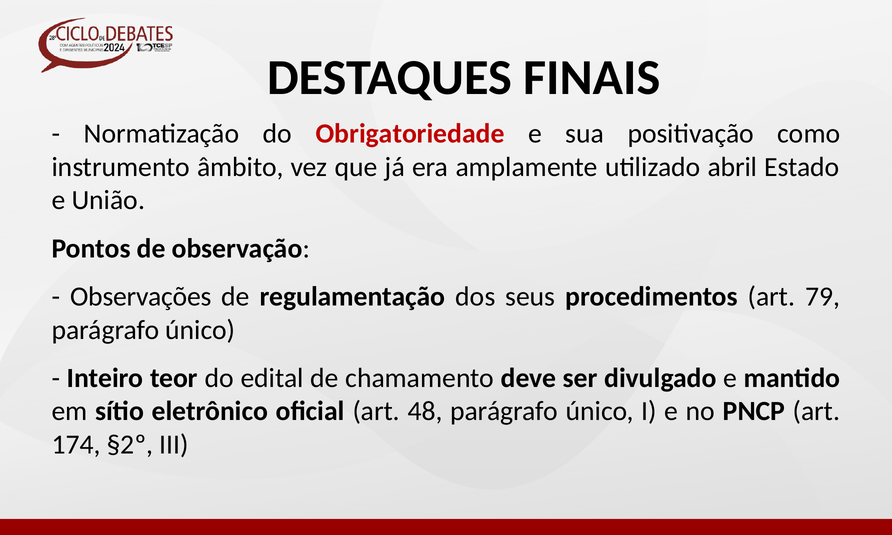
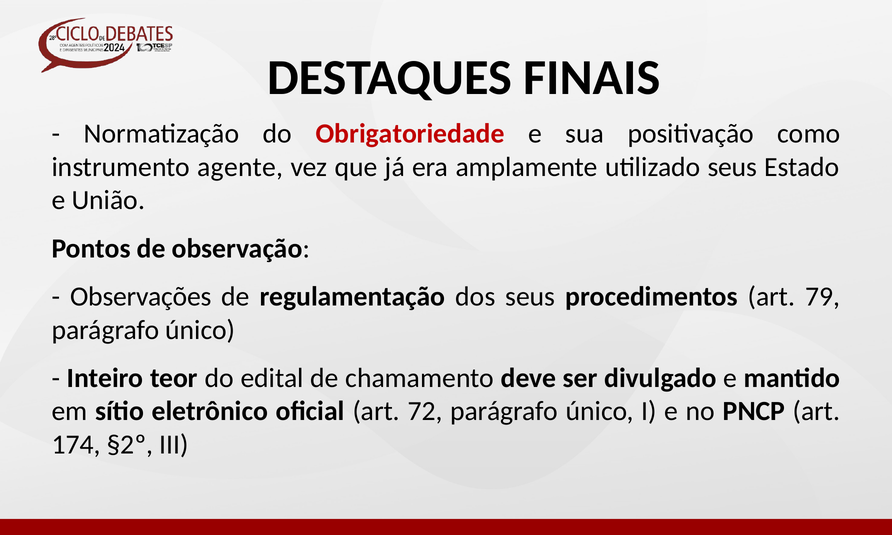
âmbito: âmbito -> agente (240, 167)
utilizado abril: abril -> seus (732, 167)
48: 48 -> 72 (425, 412)
